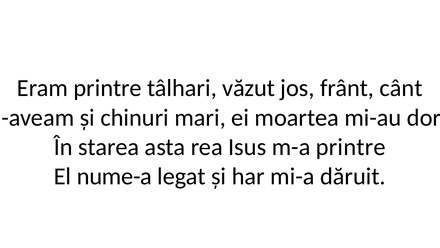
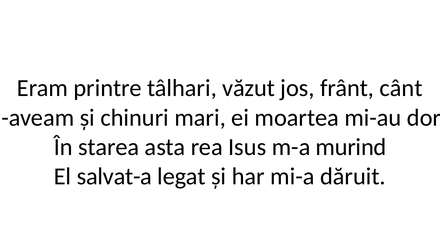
m-a printre: printre -> murind (351, 147)
nume-a: nume-a -> salvat-a (114, 176)
